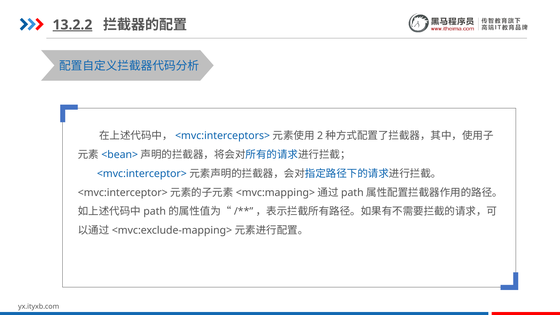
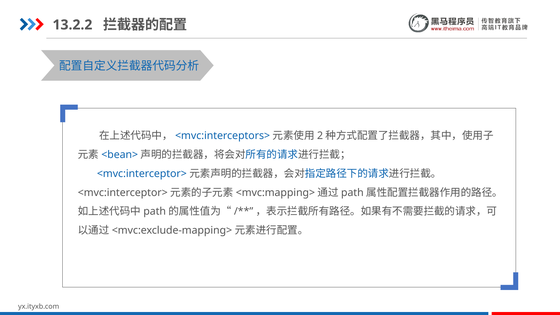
13.2.2 underline: present -> none (72, 25)
